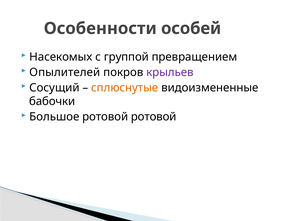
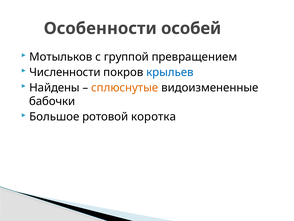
Насекомых: Насекомых -> Мотыльков (61, 57)
Опылителей: Опылителей -> Численности (65, 72)
крыльев colour: purple -> blue (170, 72)
Сосущий: Сосущий -> Найдены (55, 87)
ротовой ротовой: ротовой -> коротка (154, 117)
